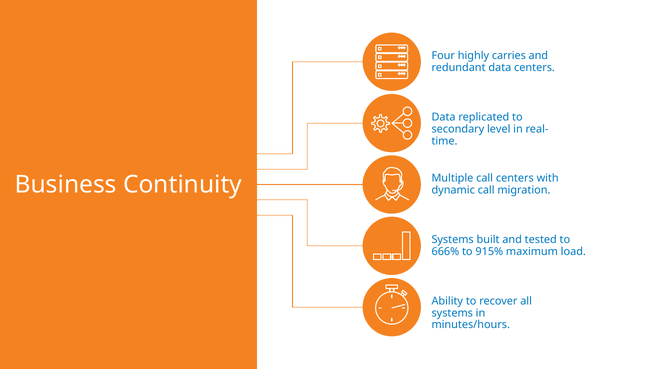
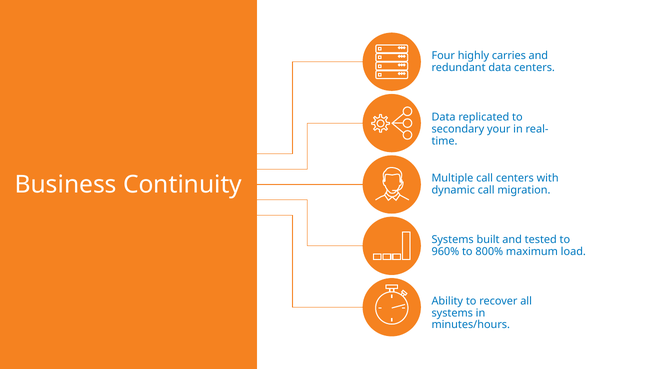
level: level -> your (499, 129)
666%: 666% -> 960% (445, 252)
915%: 915% -> 800% (489, 252)
